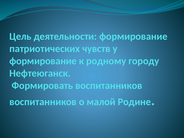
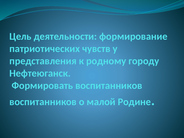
формирование: формирование -> представления (43, 61)
